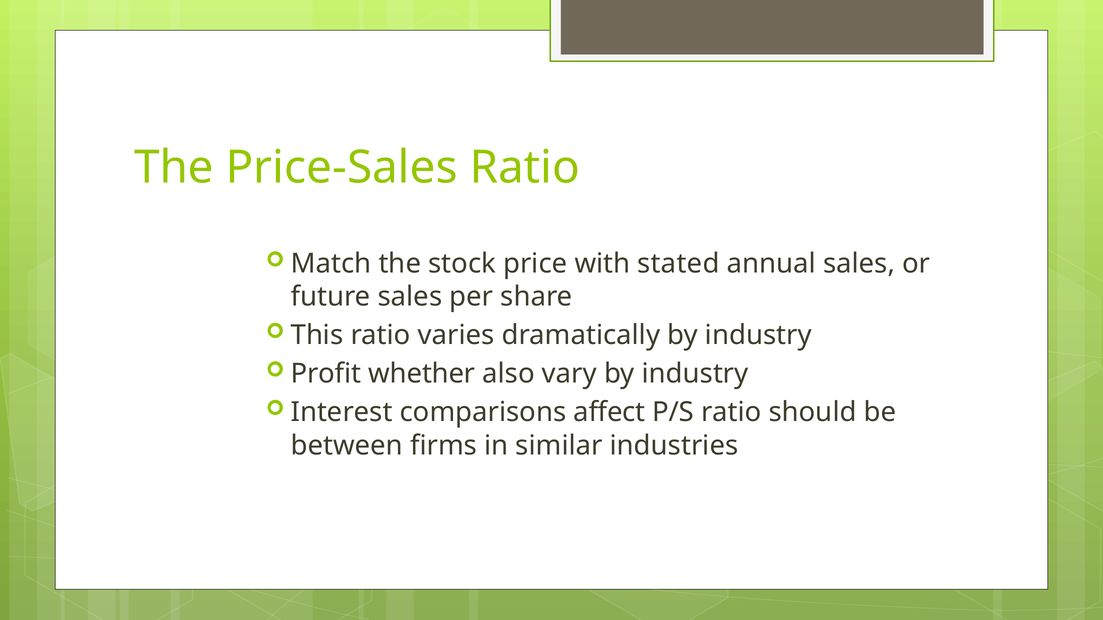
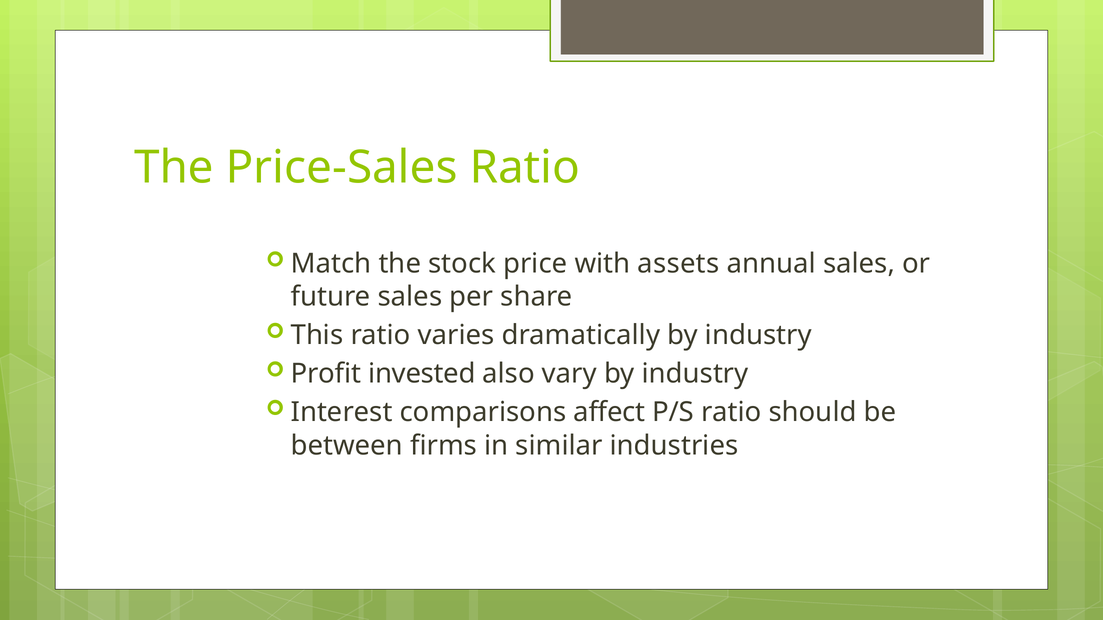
stated: stated -> assets (678, 264)
whether: whether -> invested (422, 374)
